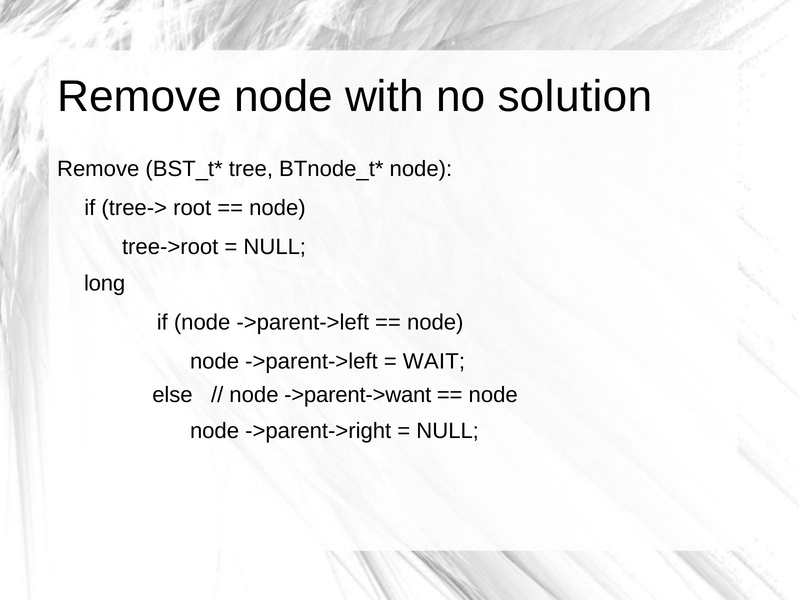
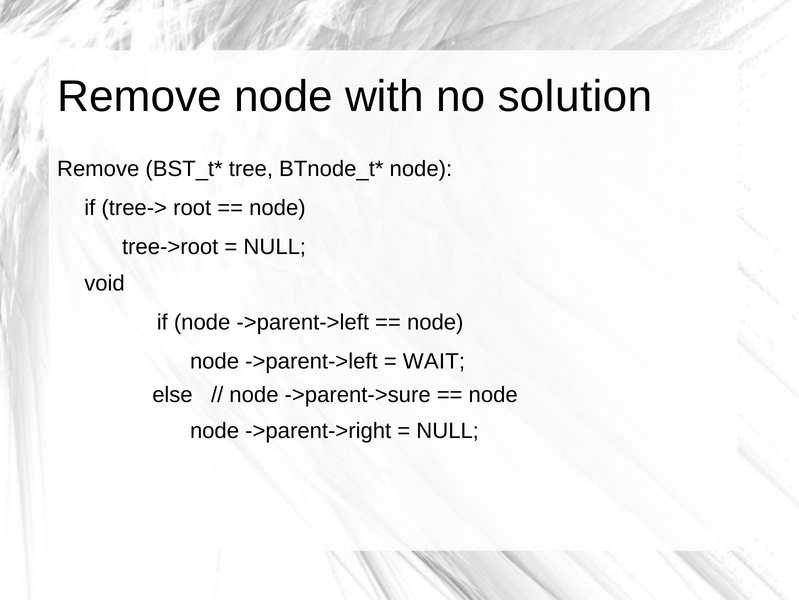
long: long -> void (105, 283)
->parent->want: ->parent->want -> ->parent->sure (358, 394)
